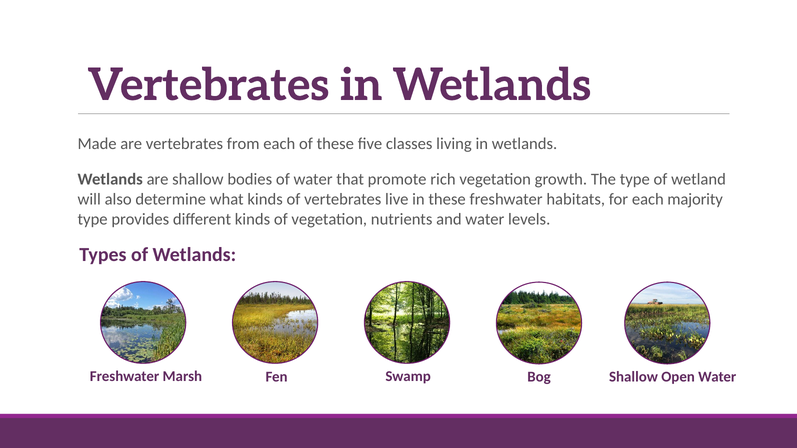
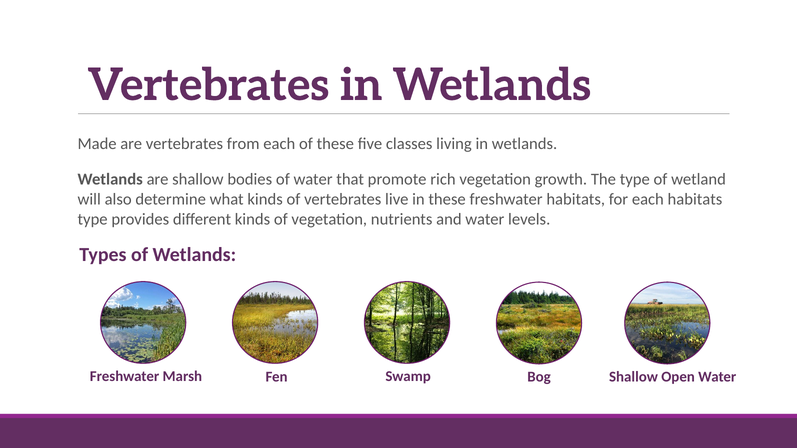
each majority: majority -> habitats (695, 199)
